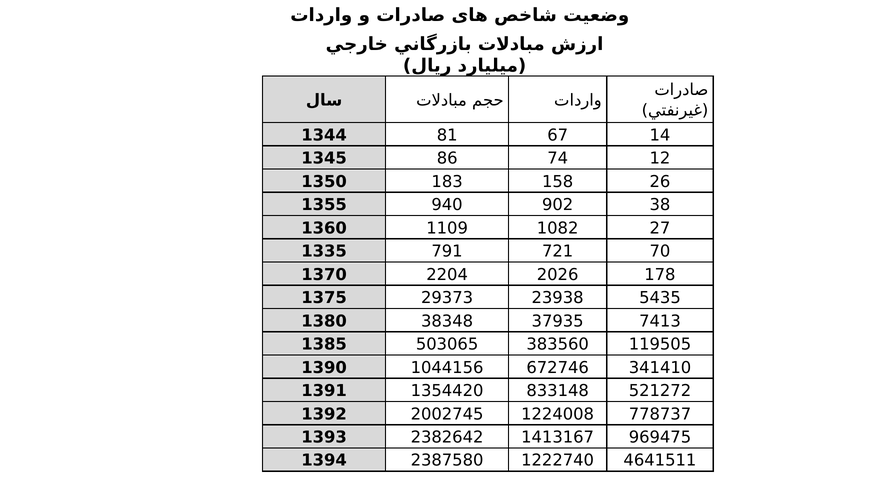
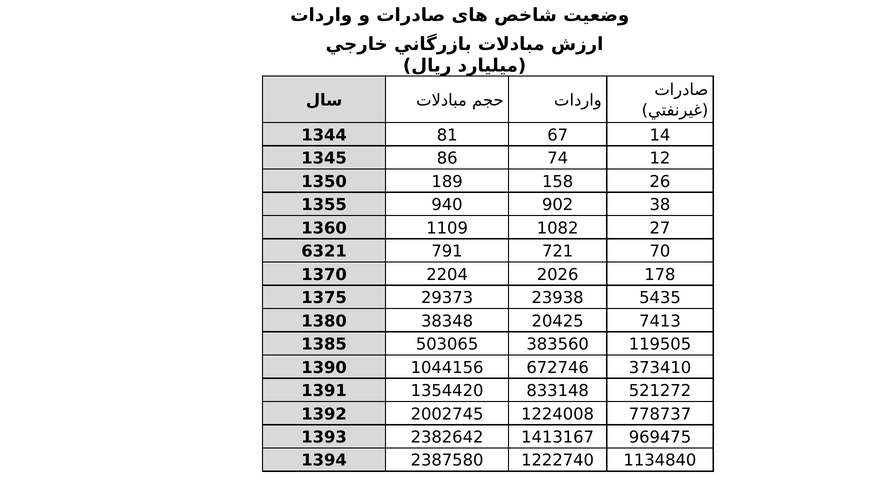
183: 183 -> 189 (447, 182)
1335: 1335 -> 6321 (324, 252)
37935: 37935 -> 20425 (558, 322)
341410: 341410 -> 373410 (660, 368)
4641511: 4641511 -> 1134840 (660, 461)
